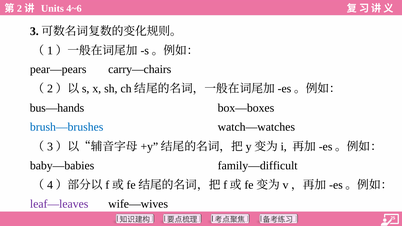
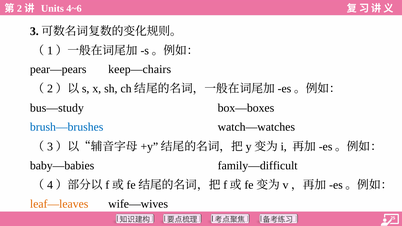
carry—chairs: carry—chairs -> keep—chairs (140, 69)
bus—hands: bus—hands -> bus—study (57, 108)
leaf—leaves colour: purple -> orange (59, 204)
